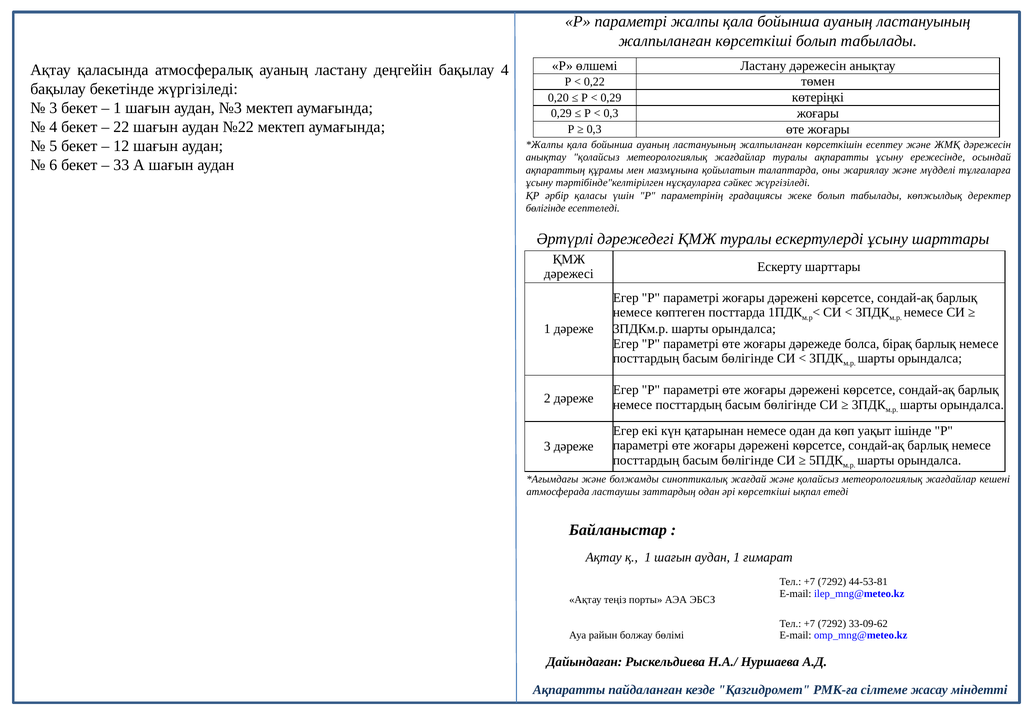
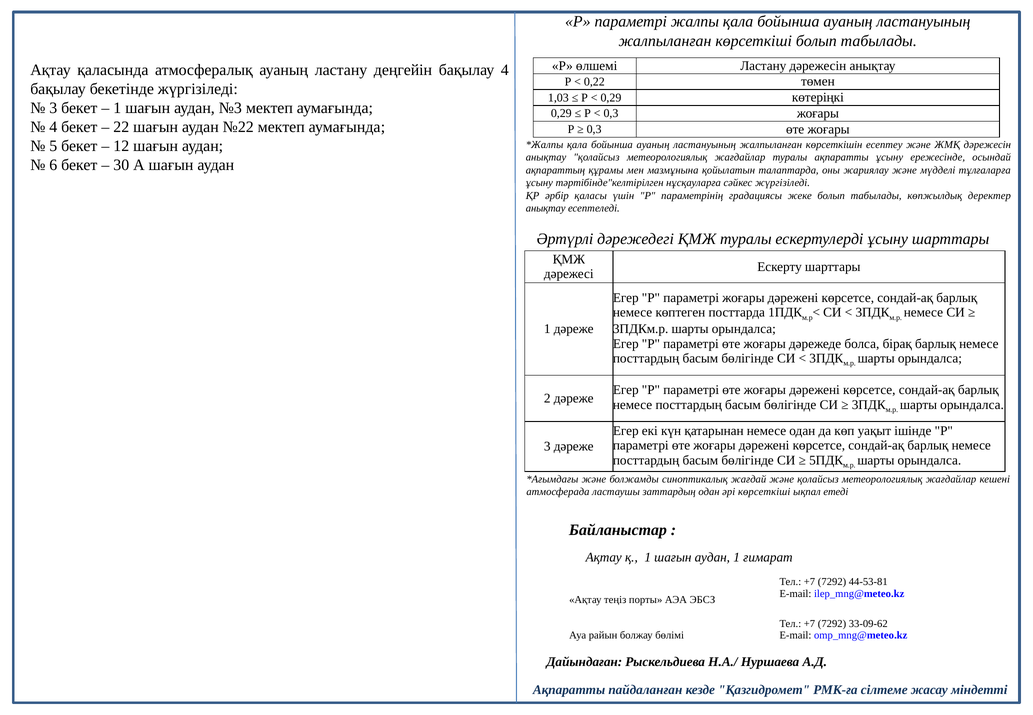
0,20: 0,20 -> 1,03 (558, 98)
33: 33 -> 30 (121, 165)
бөлігінде: бөлігінде -> анықтау (546, 208)
